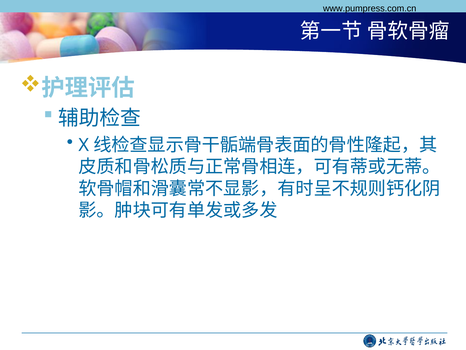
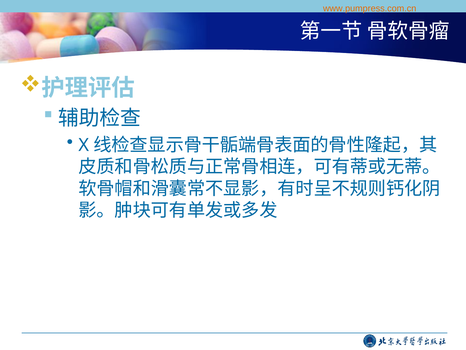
www.pumpress.com.cn colour: black -> orange (370, 8)
